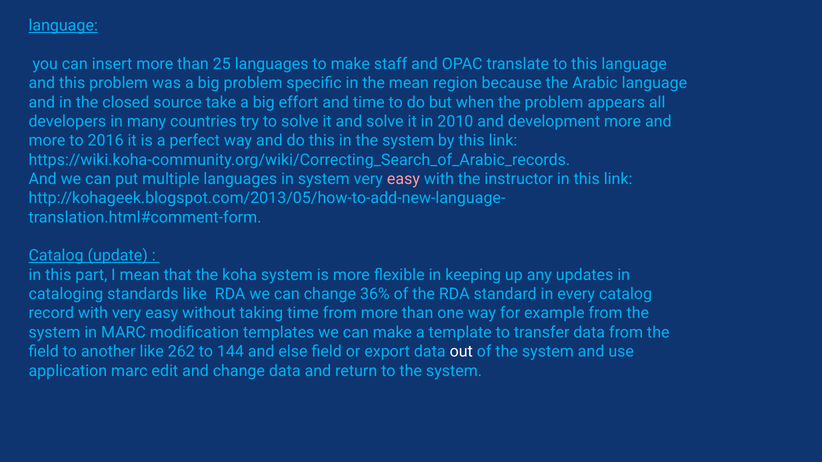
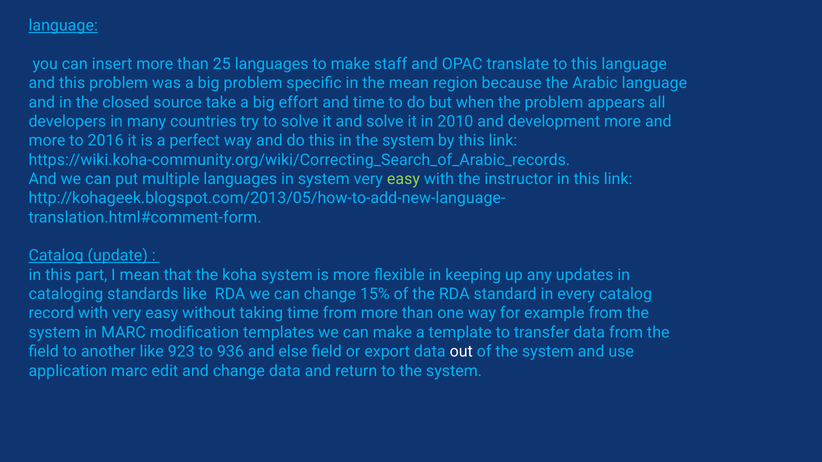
easy colour: pink -> light green (403, 179)
36%: 36% -> 15% (375, 294)
262: 262 -> 923 (181, 352)
144: 144 -> 936 (230, 352)
